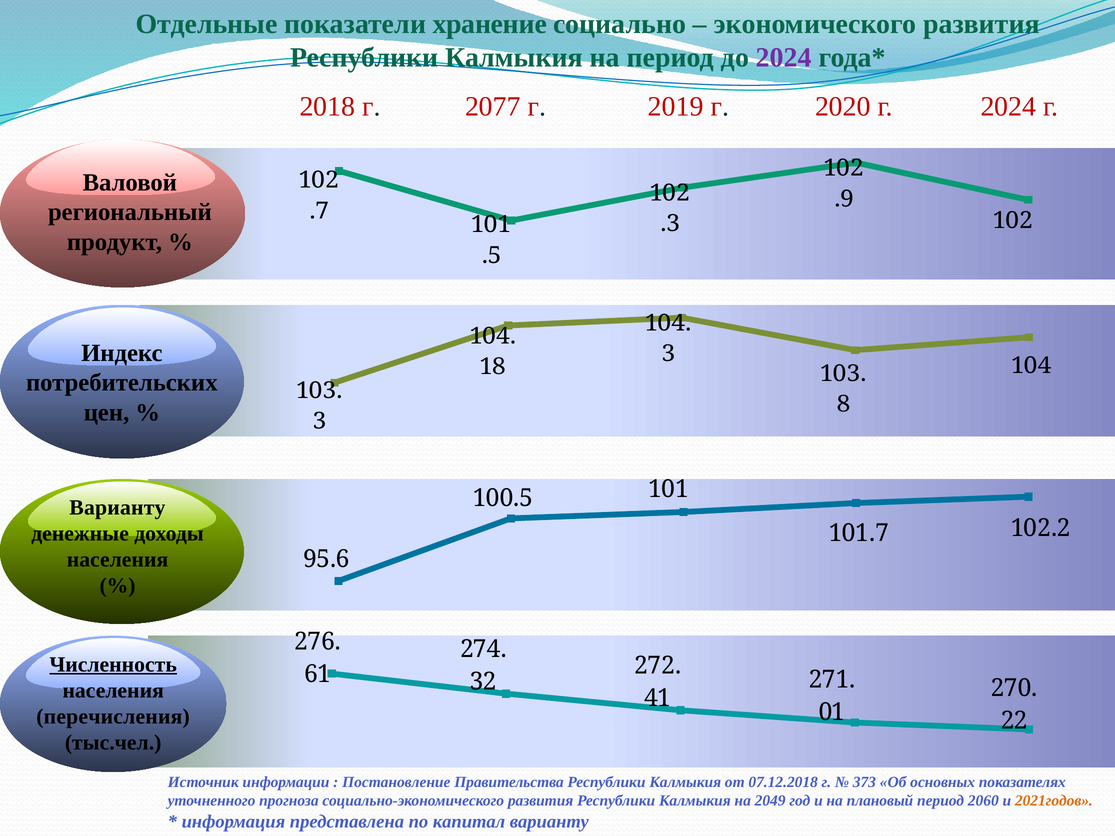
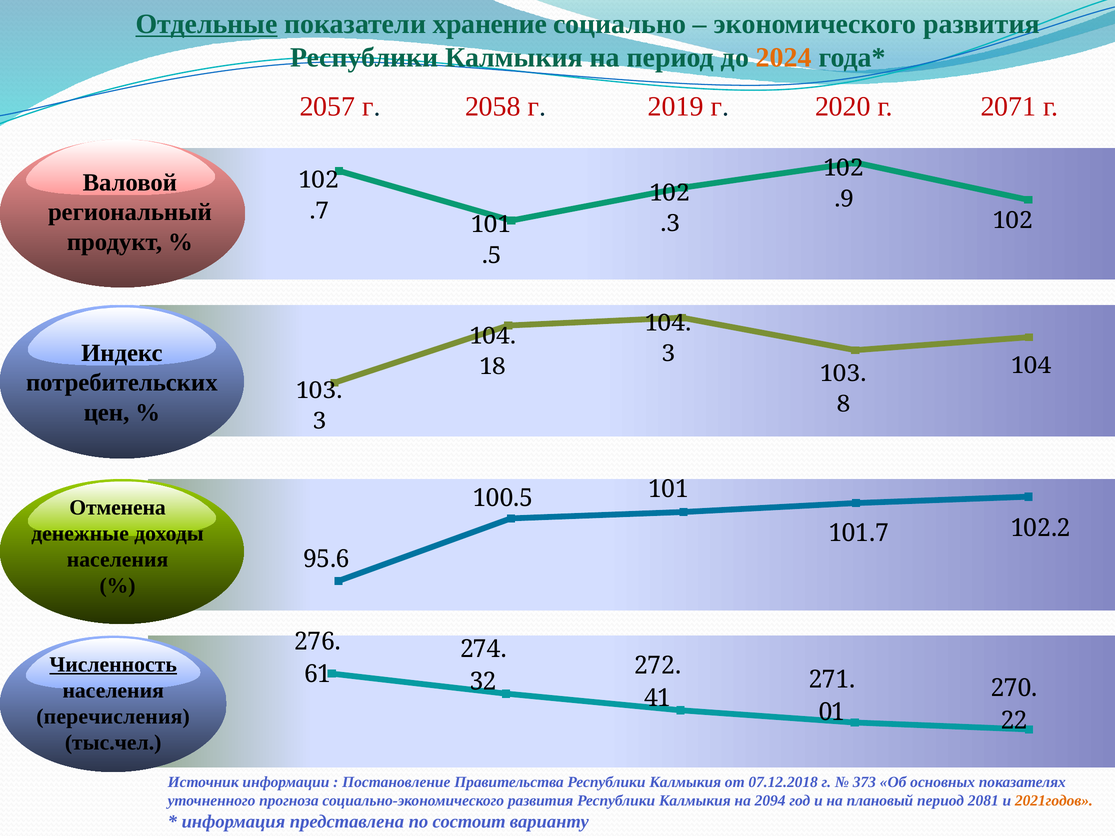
Отдельные underline: none -> present (207, 24)
2024 colour: purple -> orange (784, 58)
2018: 2018 -> 2057 (327, 107)
2077: 2077 -> 2058 (493, 107)
г 2024: 2024 -> 2071 (1008, 107)
Варианту: Варианту -> Отменена (118, 508)
2049: 2049 -> 2094 (770, 801)
2060: 2060 -> 2081 (983, 801)
капитал: капитал -> состоит (469, 822)
